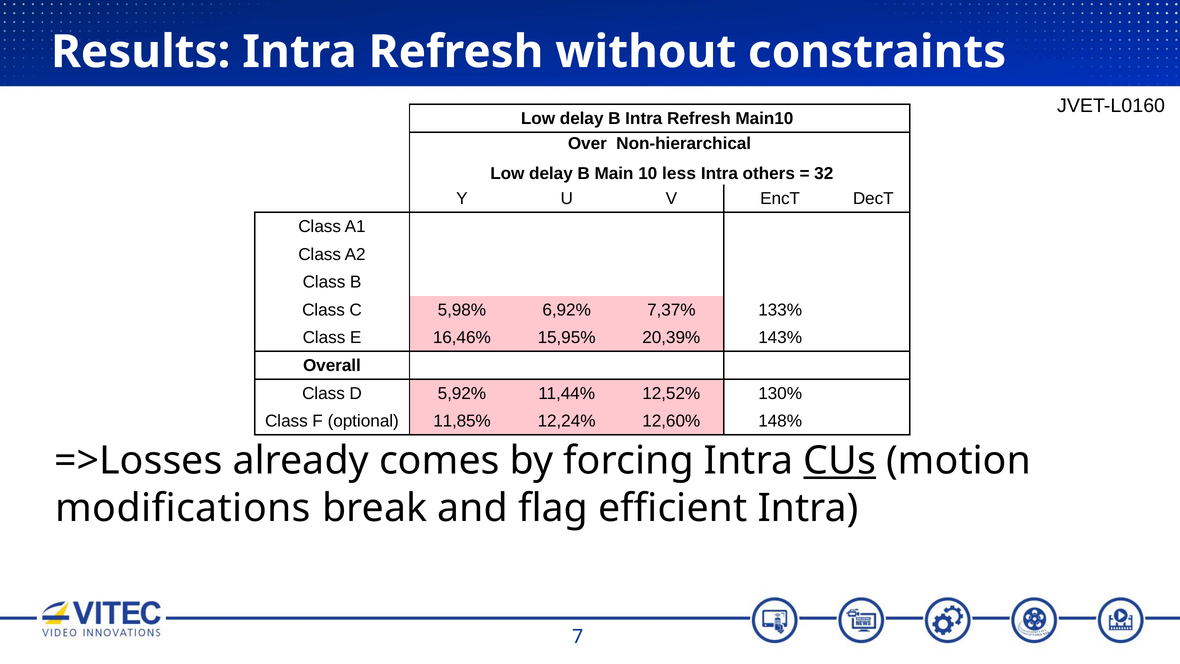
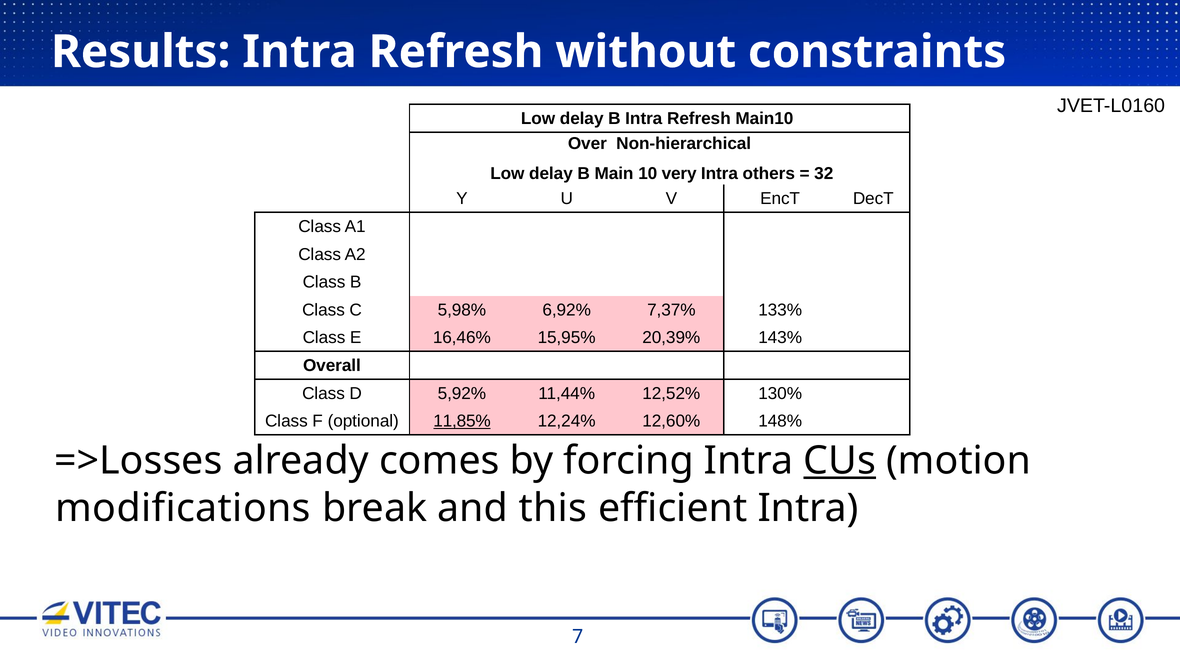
less: less -> very (679, 174)
11,85% underline: none -> present (462, 421)
flag: flag -> this (553, 508)
